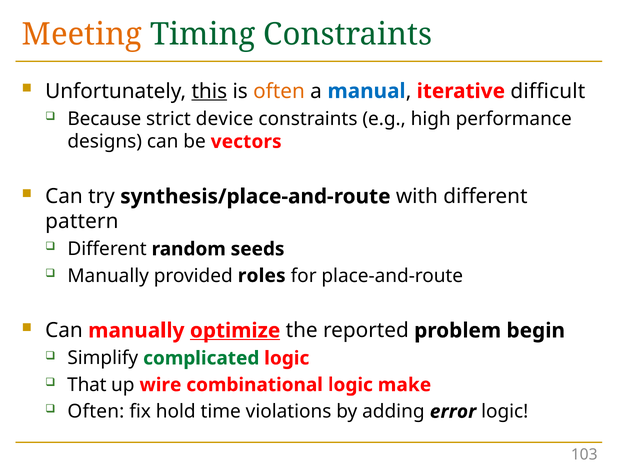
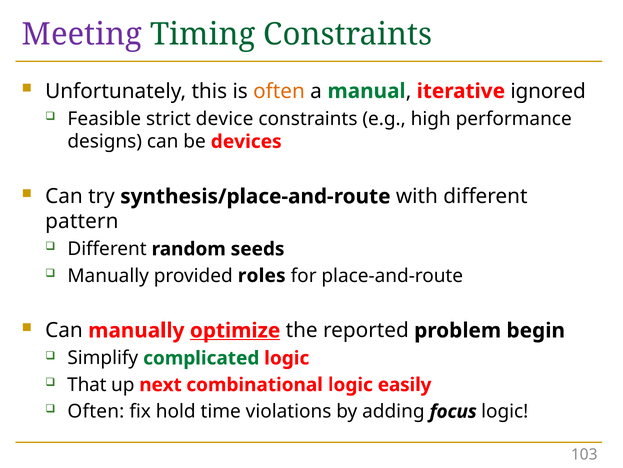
Meeting colour: orange -> purple (82, 34)
this underline: present -> none (209, 91)
manual colour: blue -> green (367, 91)
difficult: difficult -> ignored (548, 91)
Because: Because -> Feasible (104, 119)
vectors: vectors -> devices (246, 141)
wire: wire -> next (161, 384)
make: make -> easily (405, 384)
error: error -> focus (453, 411)
